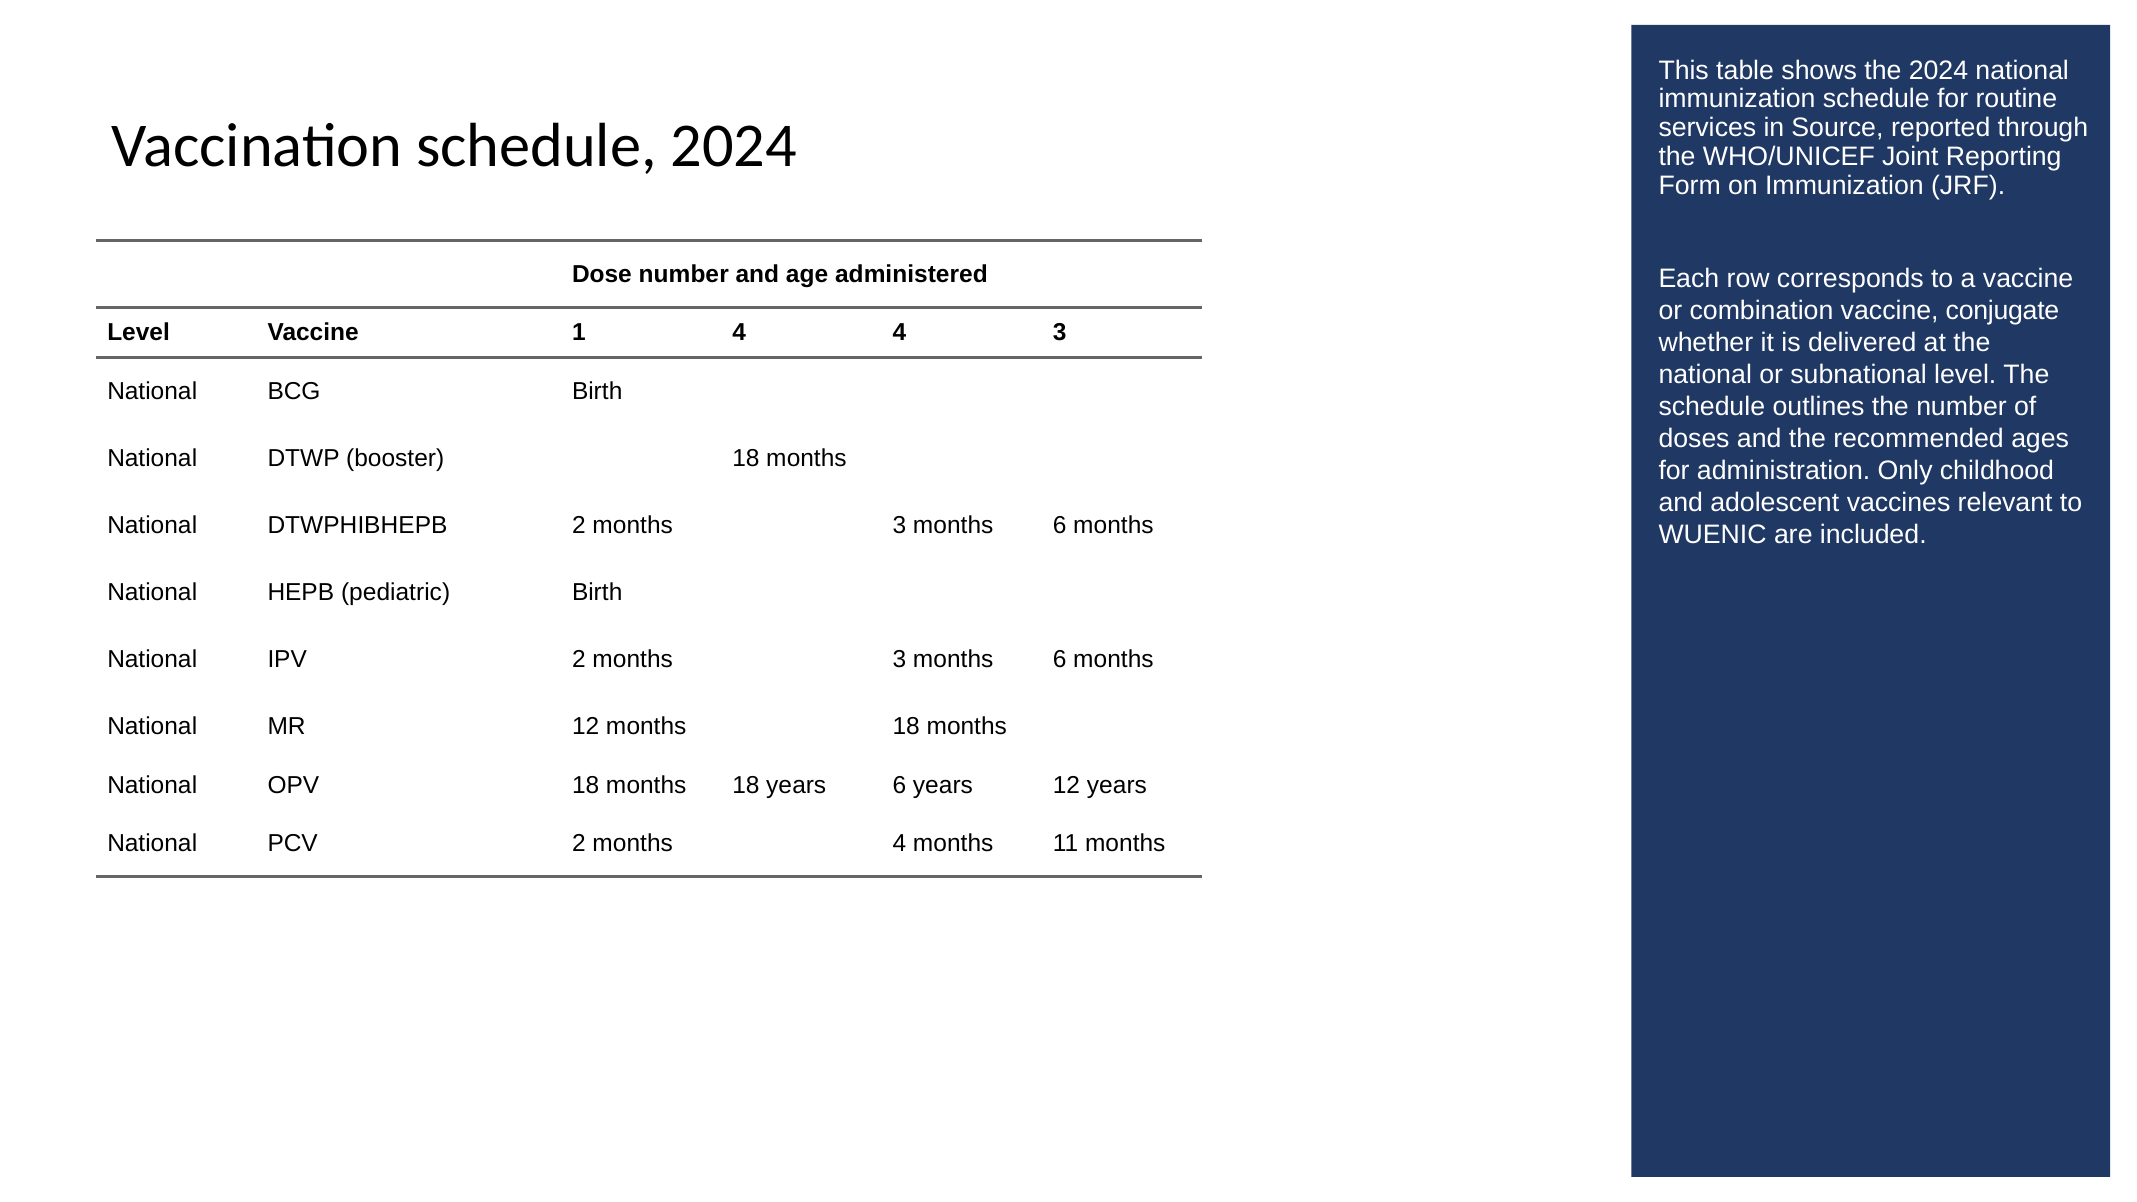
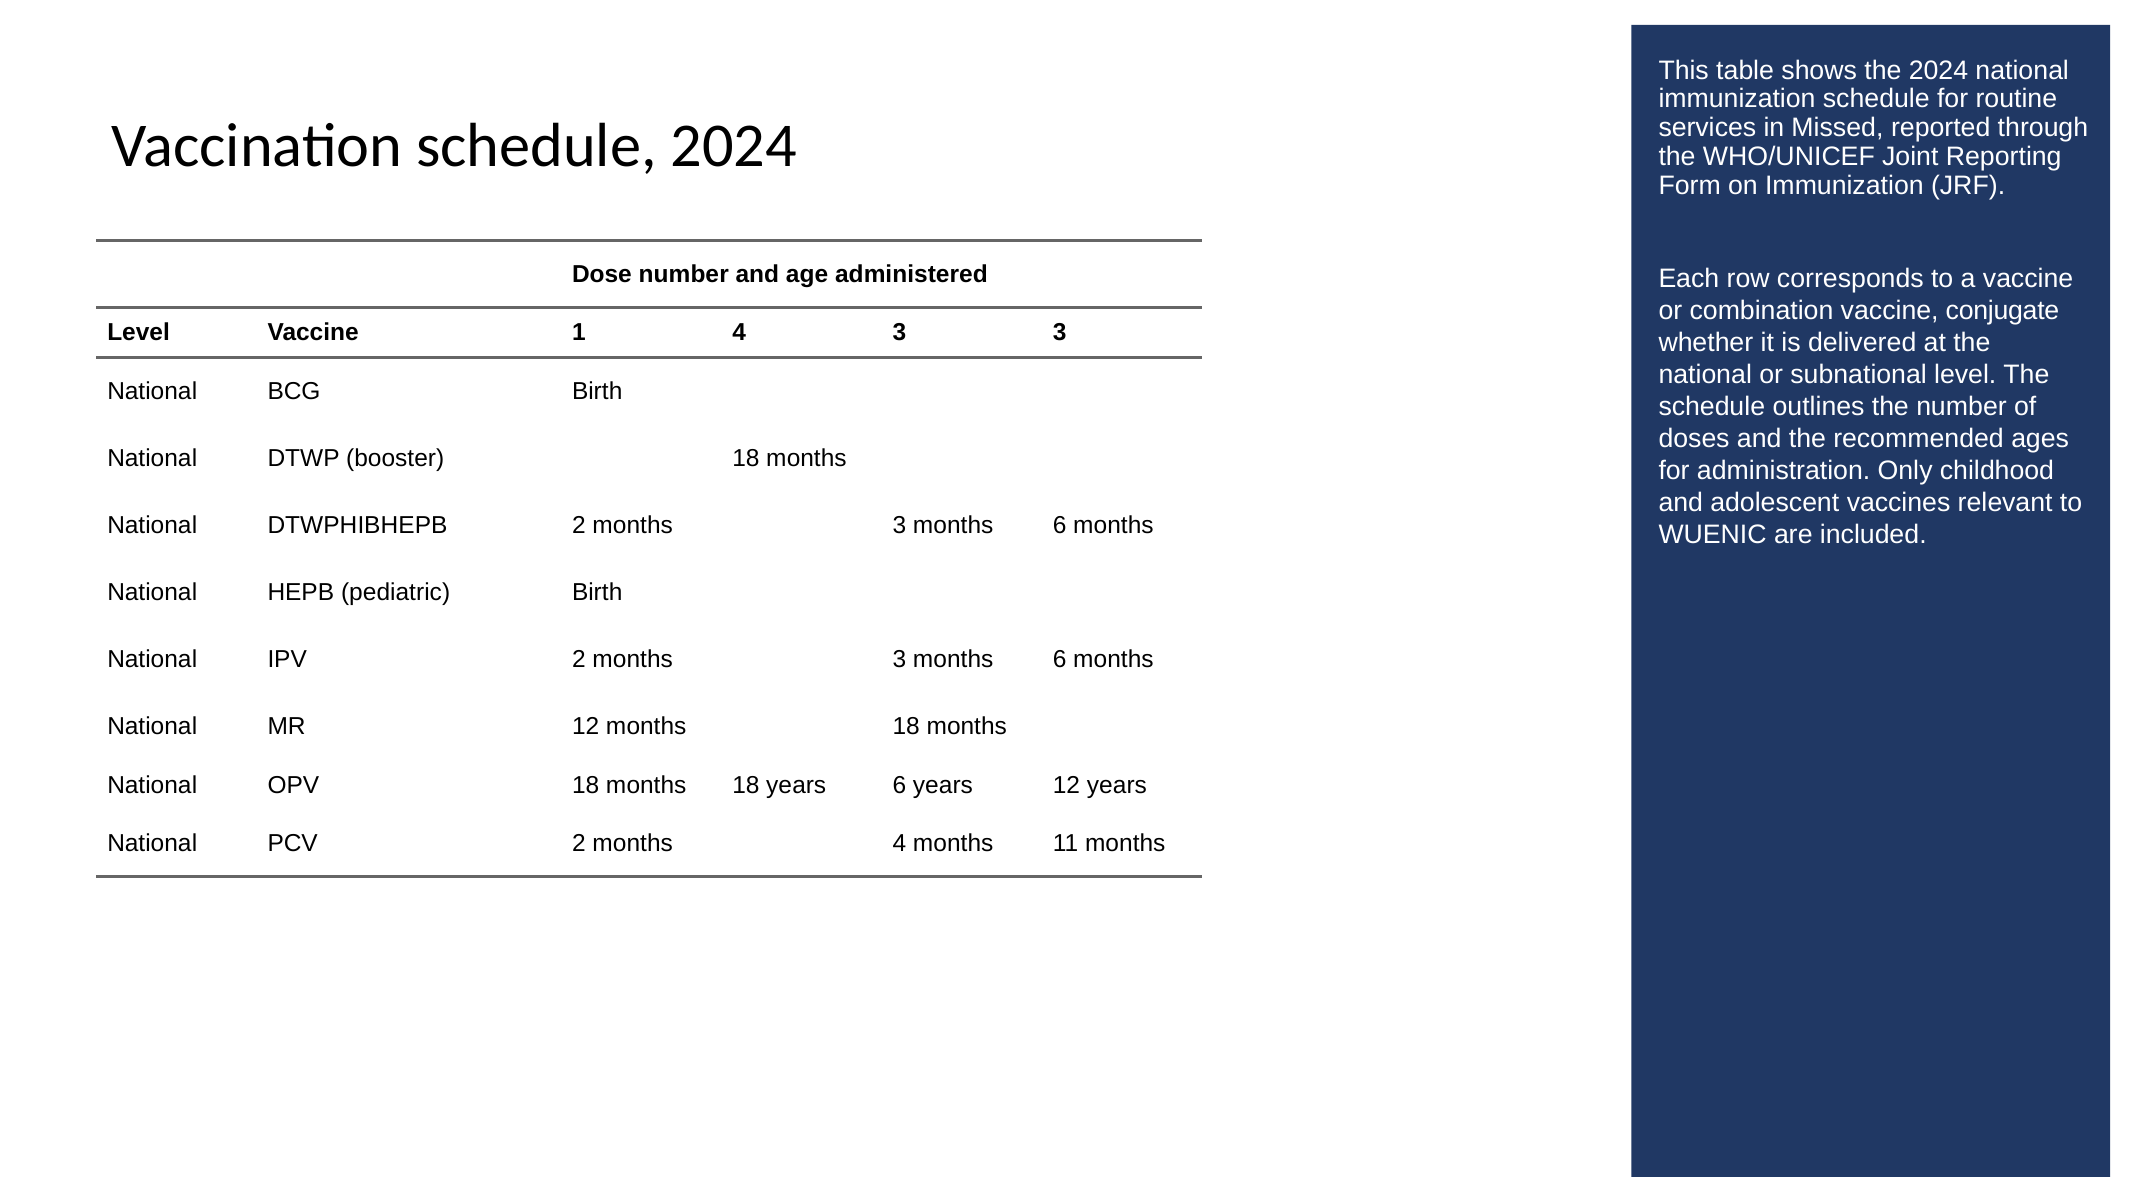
Source: Source -> Missed (1837, 128)
4 4: 4 -> 3 (899, 333)
